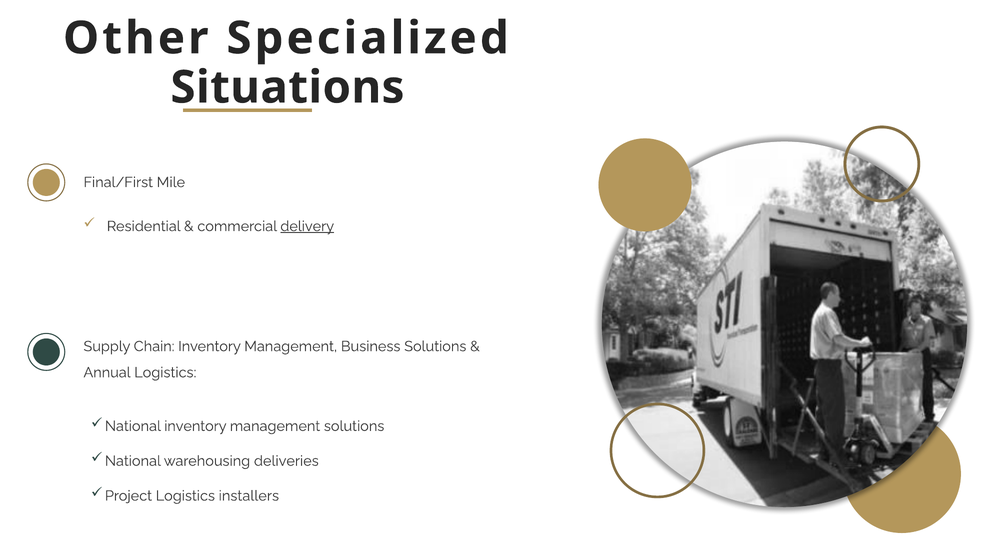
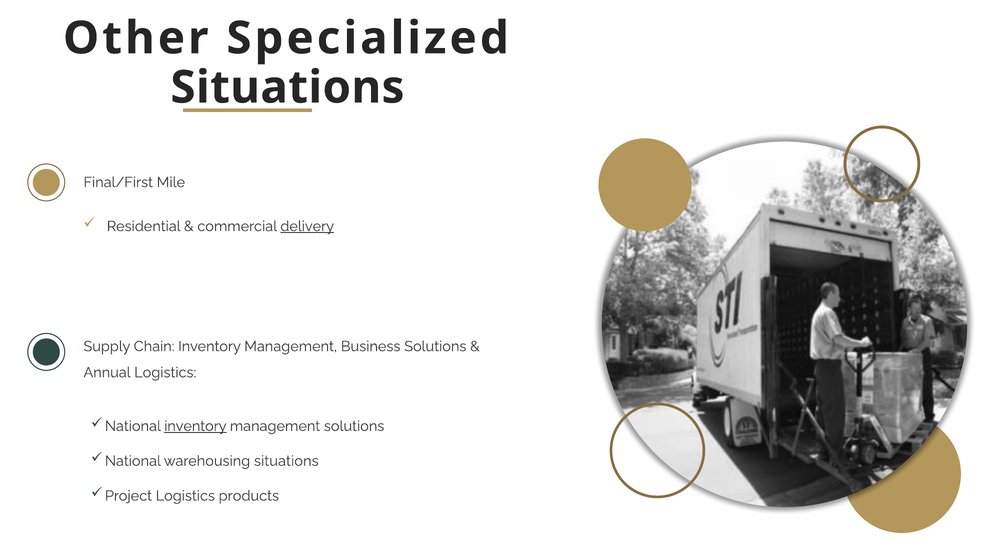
inventory underline: none -> present (195, 426)
warehousing deliveries: deliveries -> situations (286, 461)
installers: installers -> products (249, 496)
